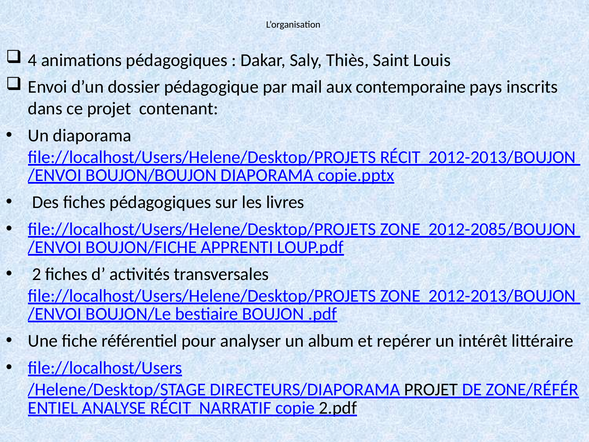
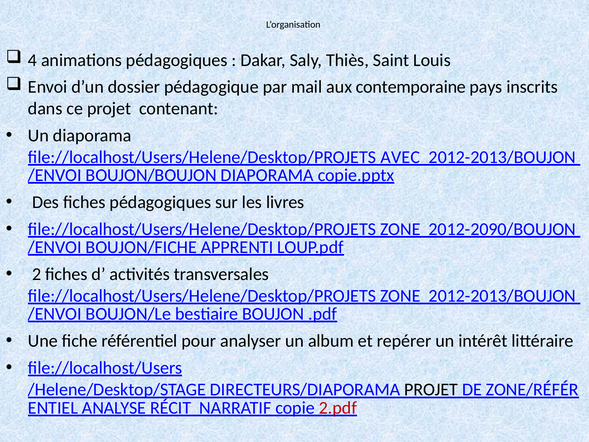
file://localhost/Users/Helene/Desktop/PROJETS RÉCIT: RÉCIT -> AVEC (400, 157)
2012-2085/BOUJON: 2012-2085/BOUJON -> 2012-2090/BOUJON (502, 229)
2.pdf colour: black -> red (338, 407)
